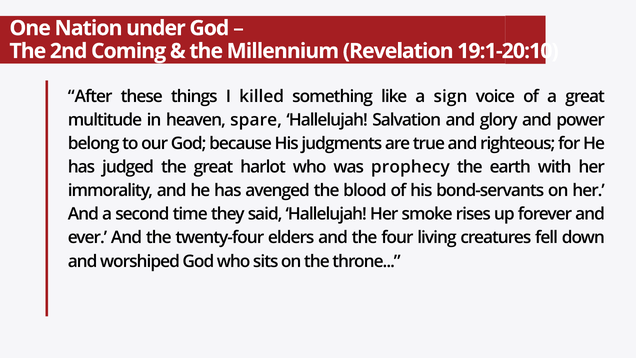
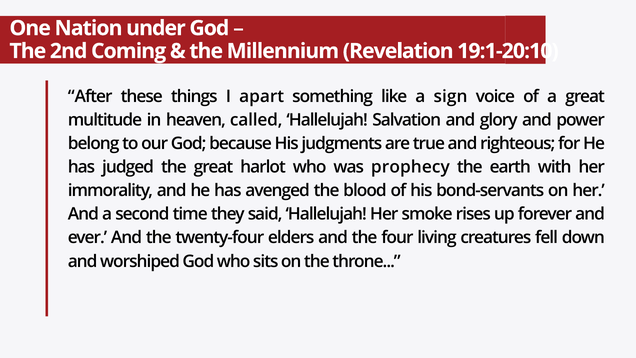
killed: killed -> apart (262, 97)
spare: spare -> called (256, 120)
